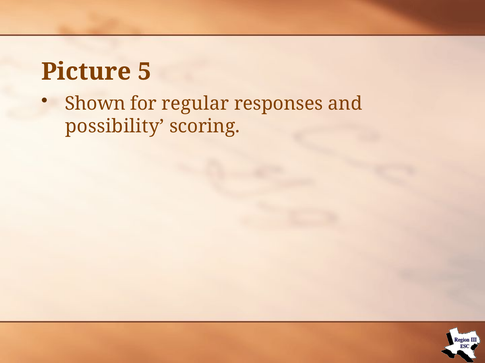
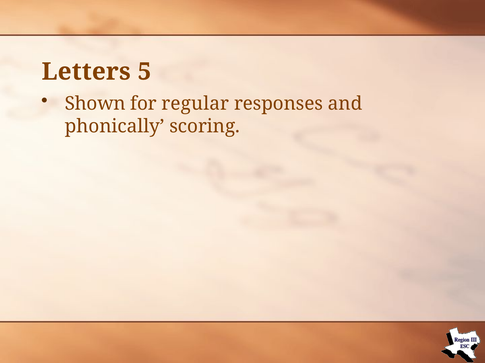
Picture: Picture -> Letters (86, 72)
possibility: possibility -> phonically (115, 127)
